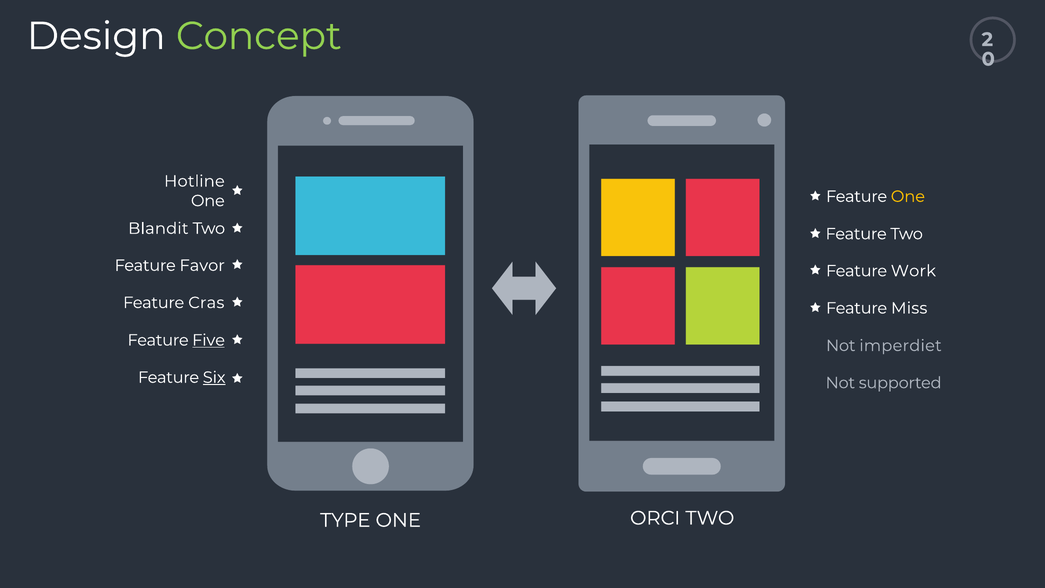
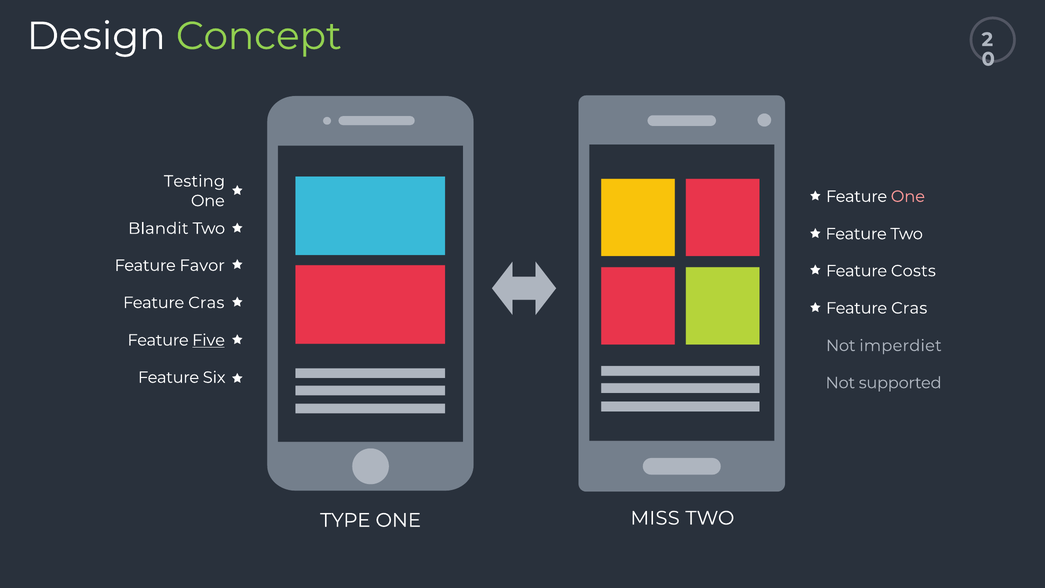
Hotline: Hotline -> Testing (194, 181)
One colour: yellow -> pink (908, 196)
Work: Work -> Costs (913, 271)
Miss: Miss -> Cras (909, 308)
Six underline: present -> none (214, 377)
ORCI: ORCI -> MISS (655, 518)
